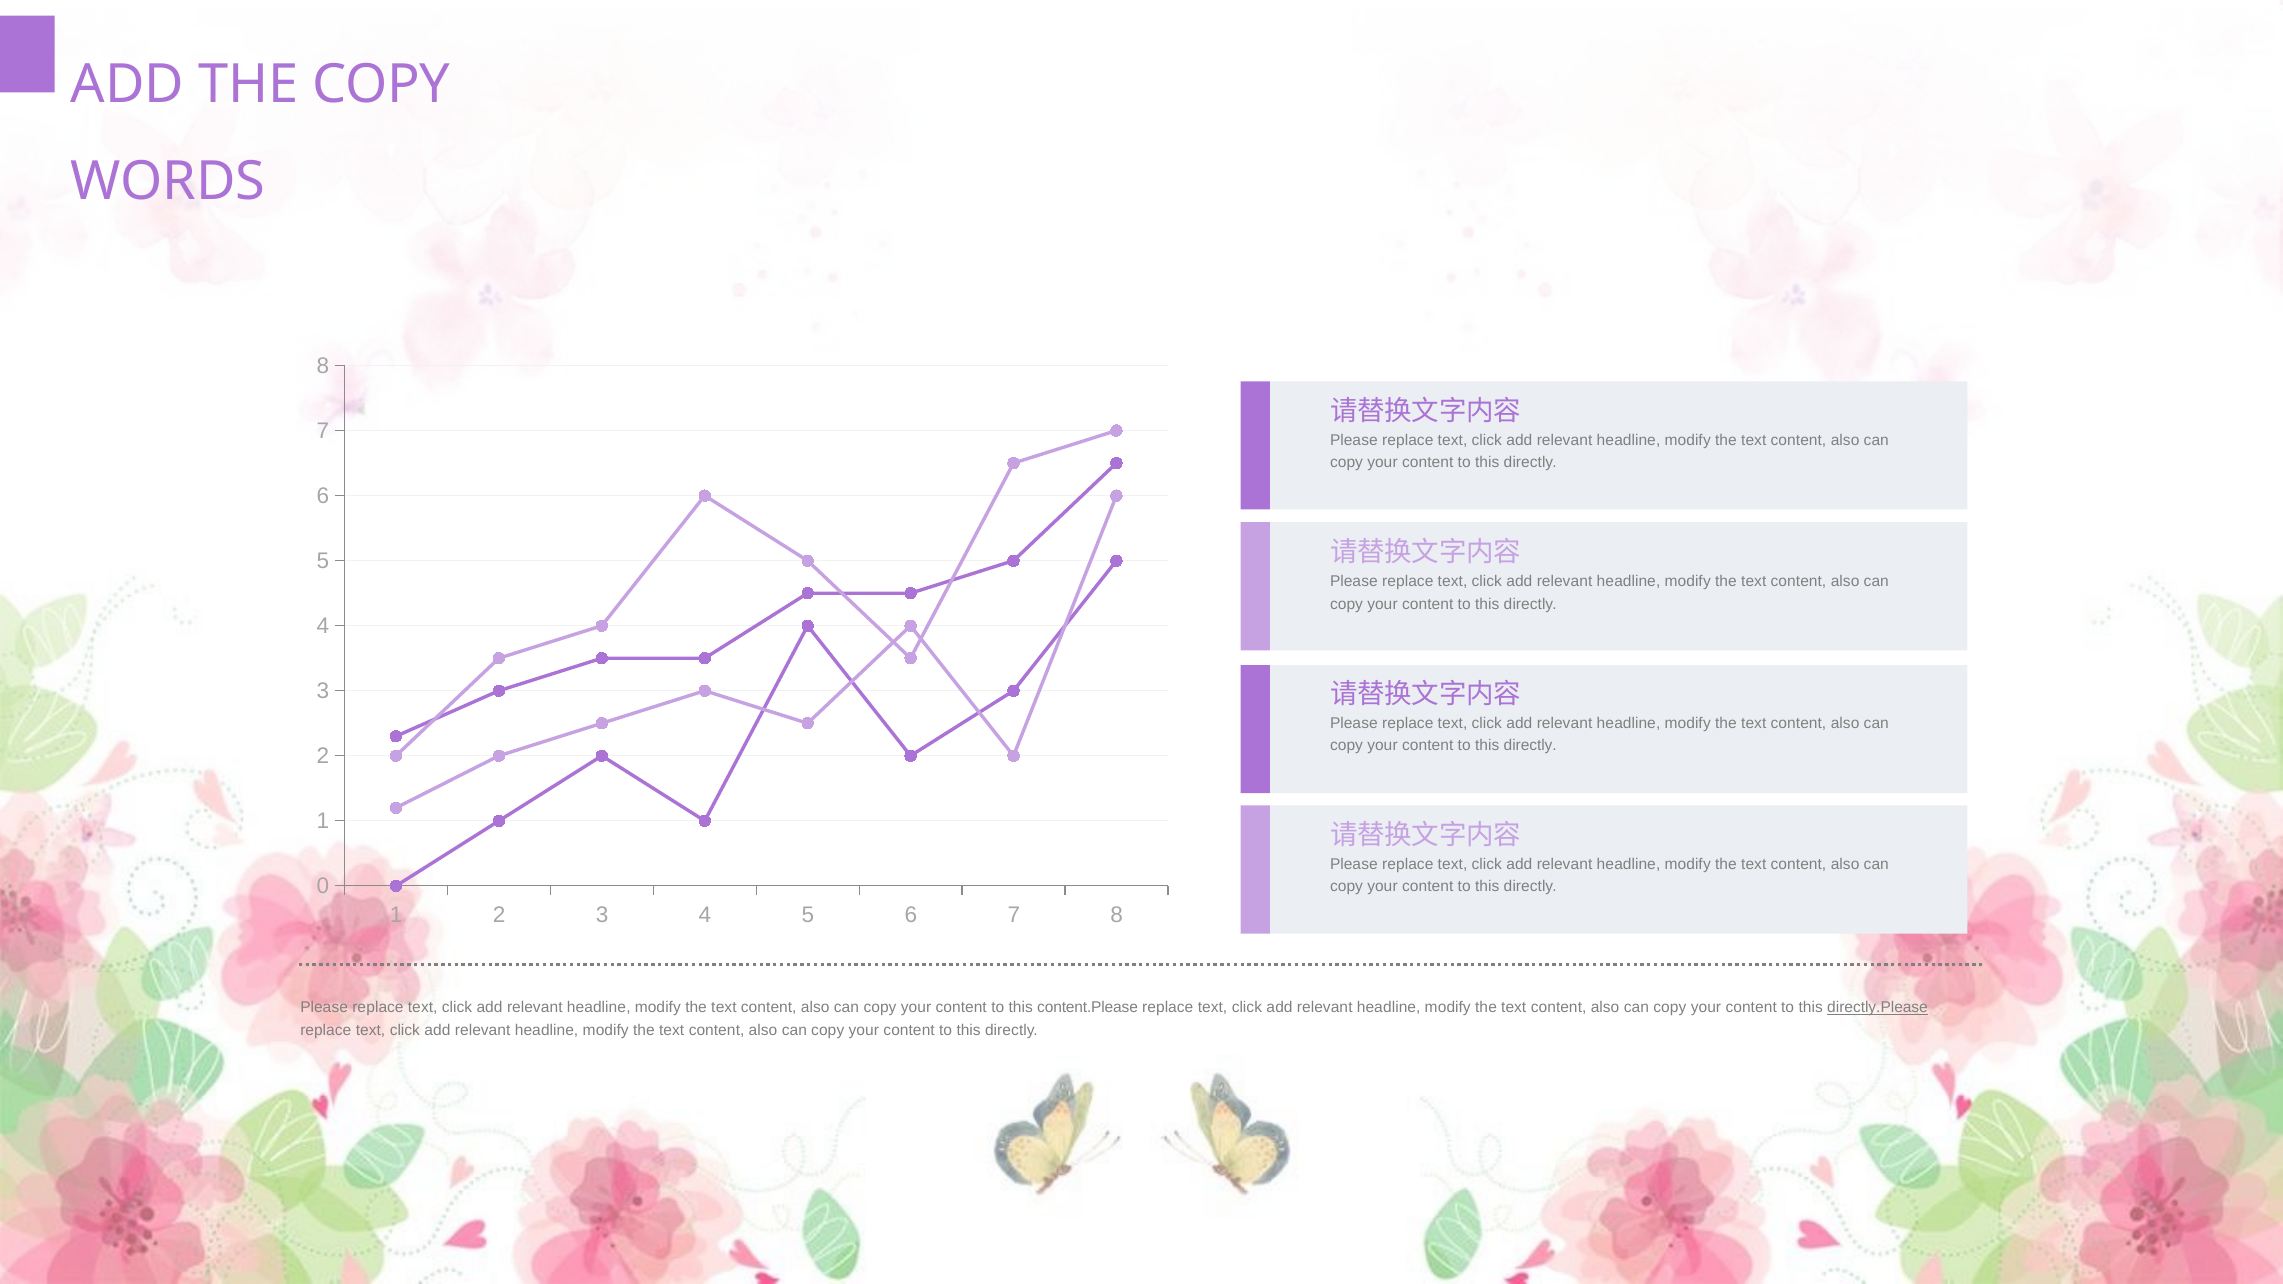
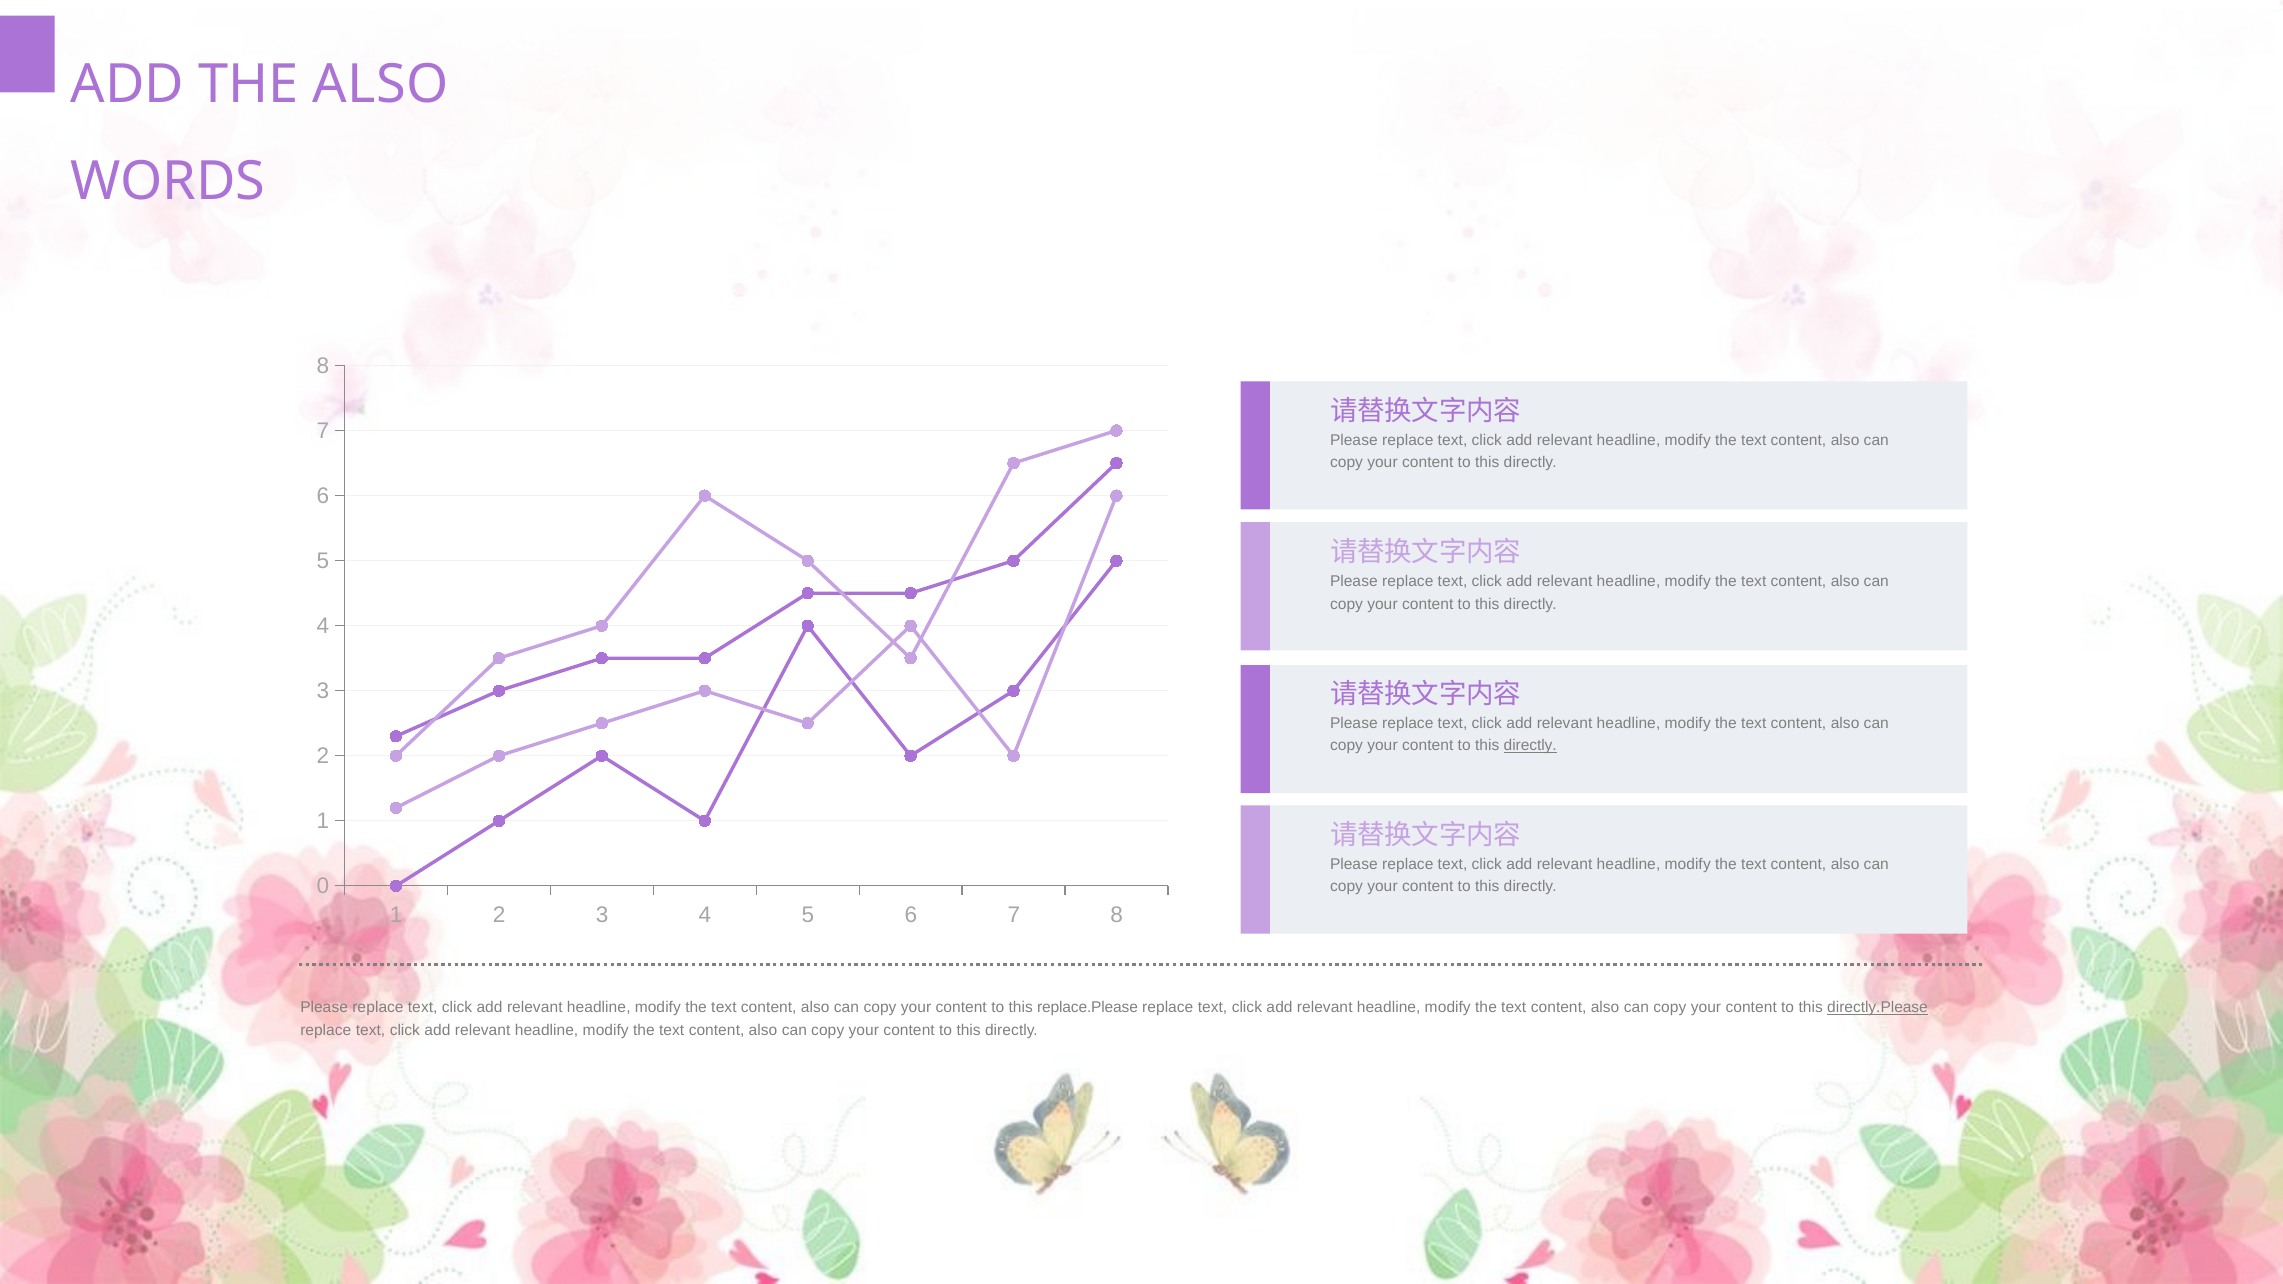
THE COPY: COPY -> ALSO (381, 84)
directly underline: none -> present (1530, 746)
content.Please: content.Please -> replace.Please (1088, 1008)
